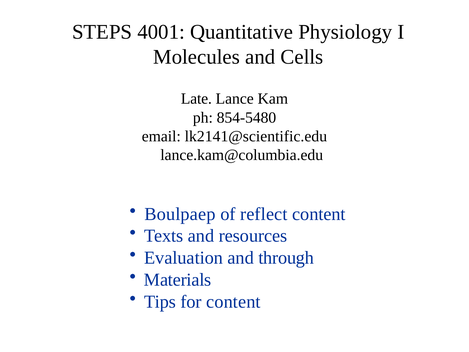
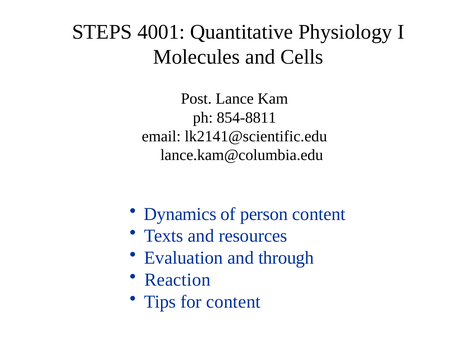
Late: Late -> Post (196, 99)
854-5480: 854-5480 -> 854-8811 (246, 118)
Boulpaep: Boulpaep -> Dynamics (180, 214)
reflect: reflect -> person (264, 214)
Materials: Materials -> Reaction (177, 280)
